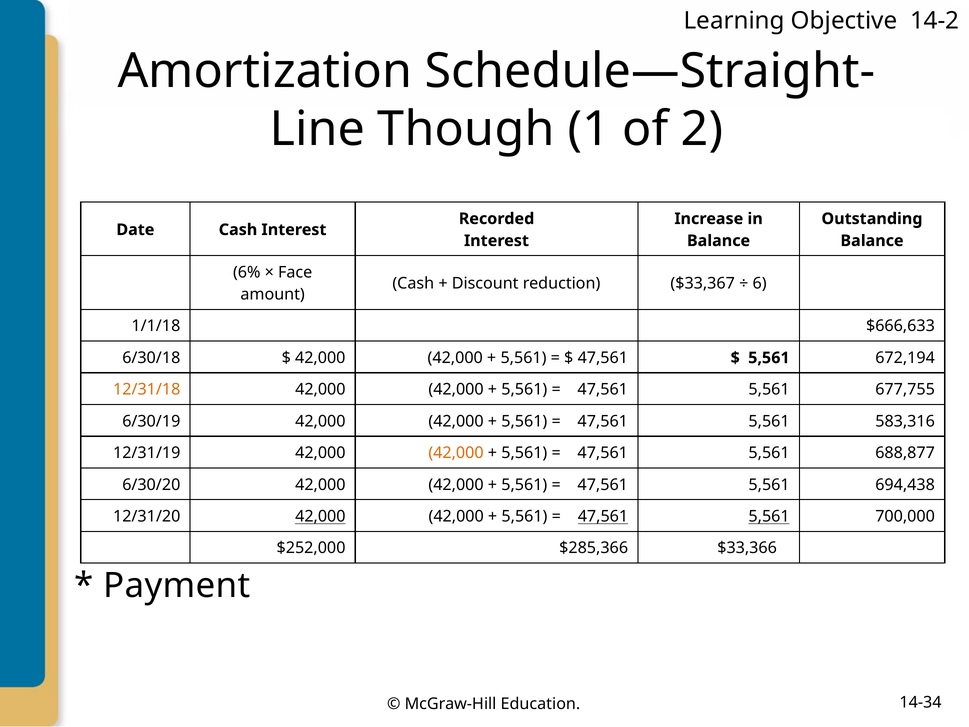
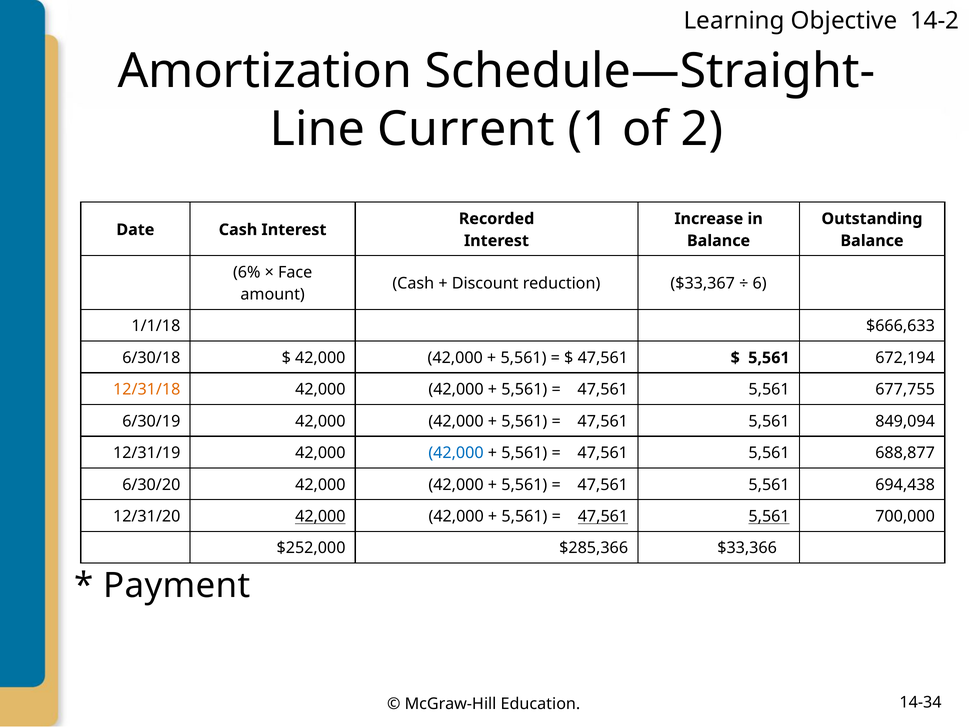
Though: Though -> Current (466, 129)
583,316: 583,316 -> 849,094 (905, 421)
42,000 colour: orange -> blue (456, 453)
